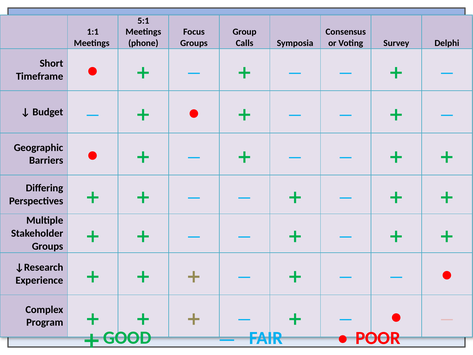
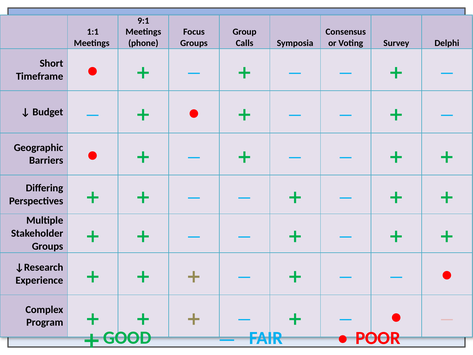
5:1: 5:1 -> 9:1 (143, 21)
